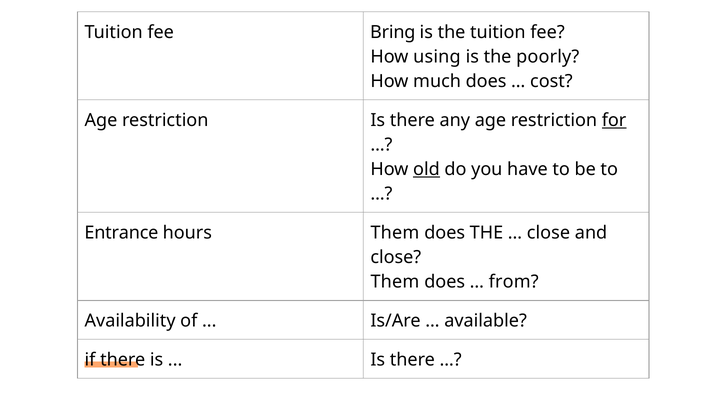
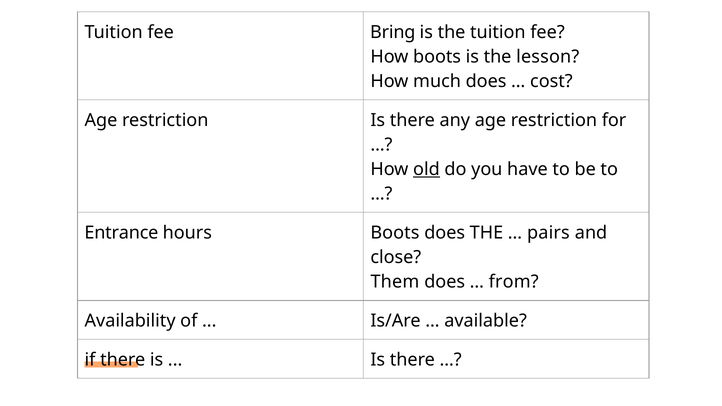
How using: using -> boots (437, 57)
poorly: poorly -> lesson (548, 57)
for underline: present -> none (614, 120)
hours Them: Them -> Boots (395, 233)
close: close -> pairs (548, 233)
